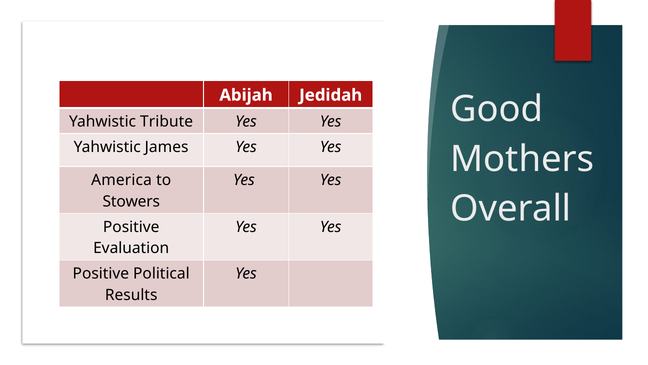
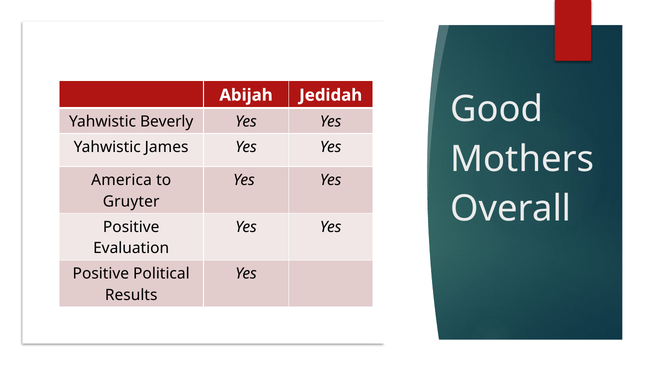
Tribute: Tribute -> Beverly (167, 121)
Stowers: Stowers -> Gruyter (131, 201)
